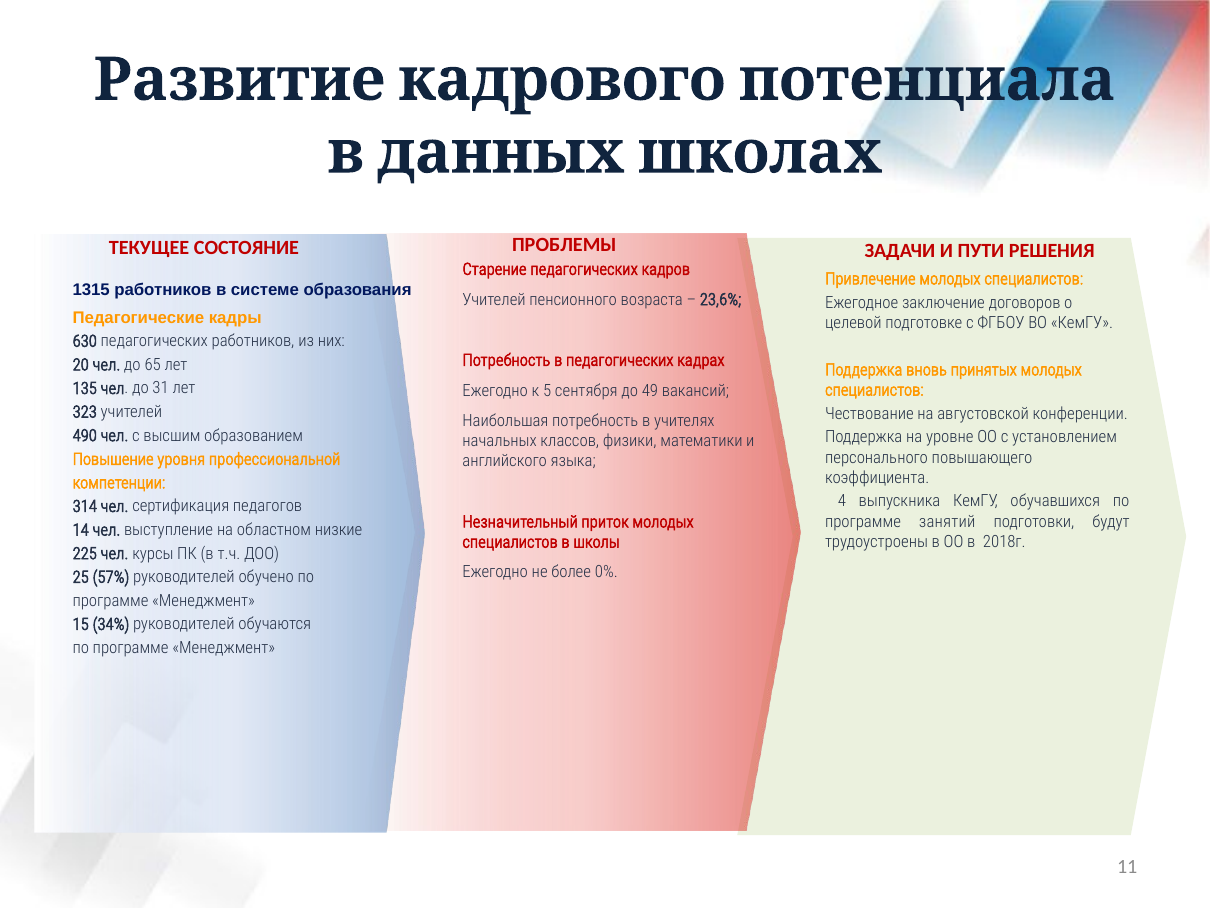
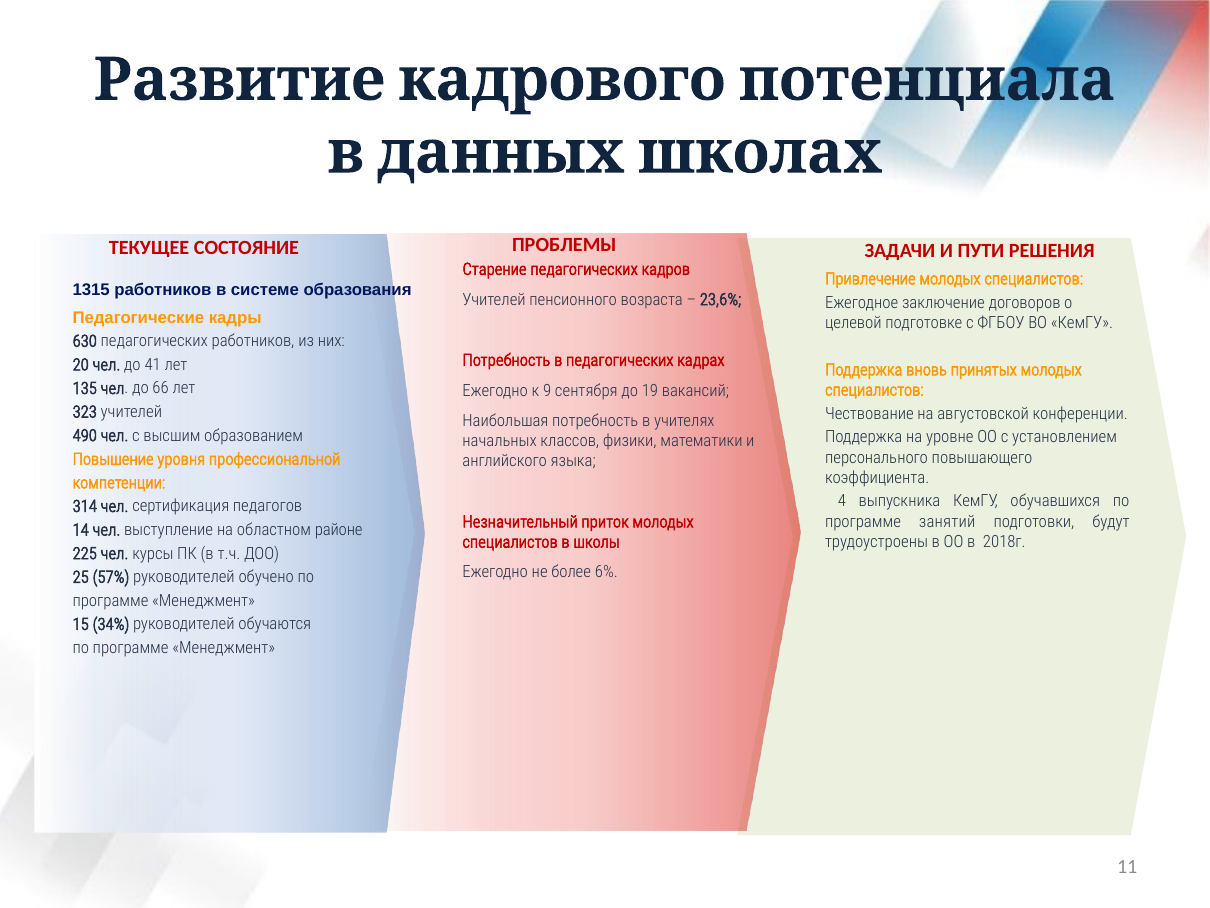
65: 65 -> 41 (153, 365)
31: 31 -> 66 (161, 388)
5: 5 -> 9 (547, 390)
49: 49 -> 19 (650, 390)
низкие: низкие -> районе (339, 530)
0%: 0% -> 6% (606, 572)
